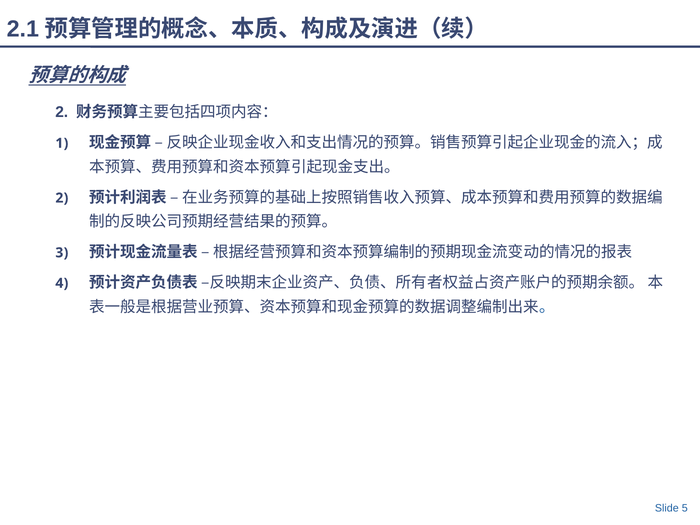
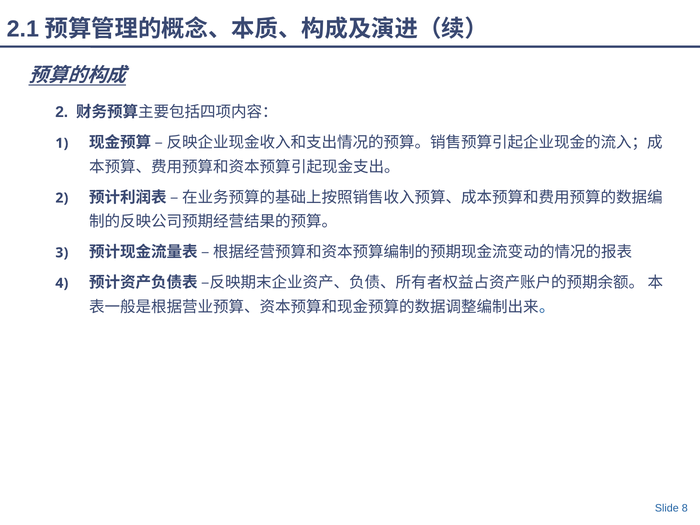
5: 5 -> 8 (685, 508)
